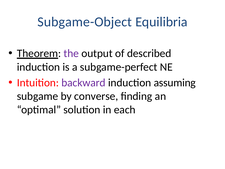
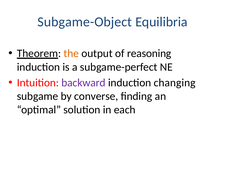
the colour: purple -> orange (71, 53)
described: described -> reasoning (149, 53)
assuming: assuming -> changing (175, 83)
